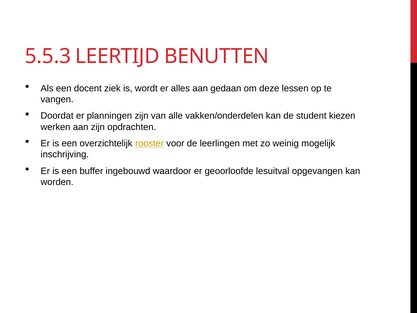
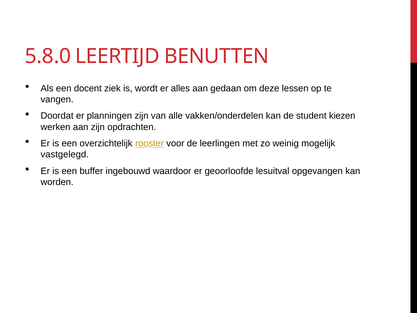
5.5.3: 5.5.3 -> 5.8.0 (48, 56)
inschrijving: inschrijving -> vastgelegd (65, 154)
